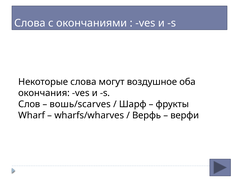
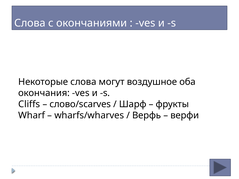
Слов: Слов -> Cliffs (29, 104)
вошь/scarves: вошь/scarves -> слово/scarves (80, 104)
